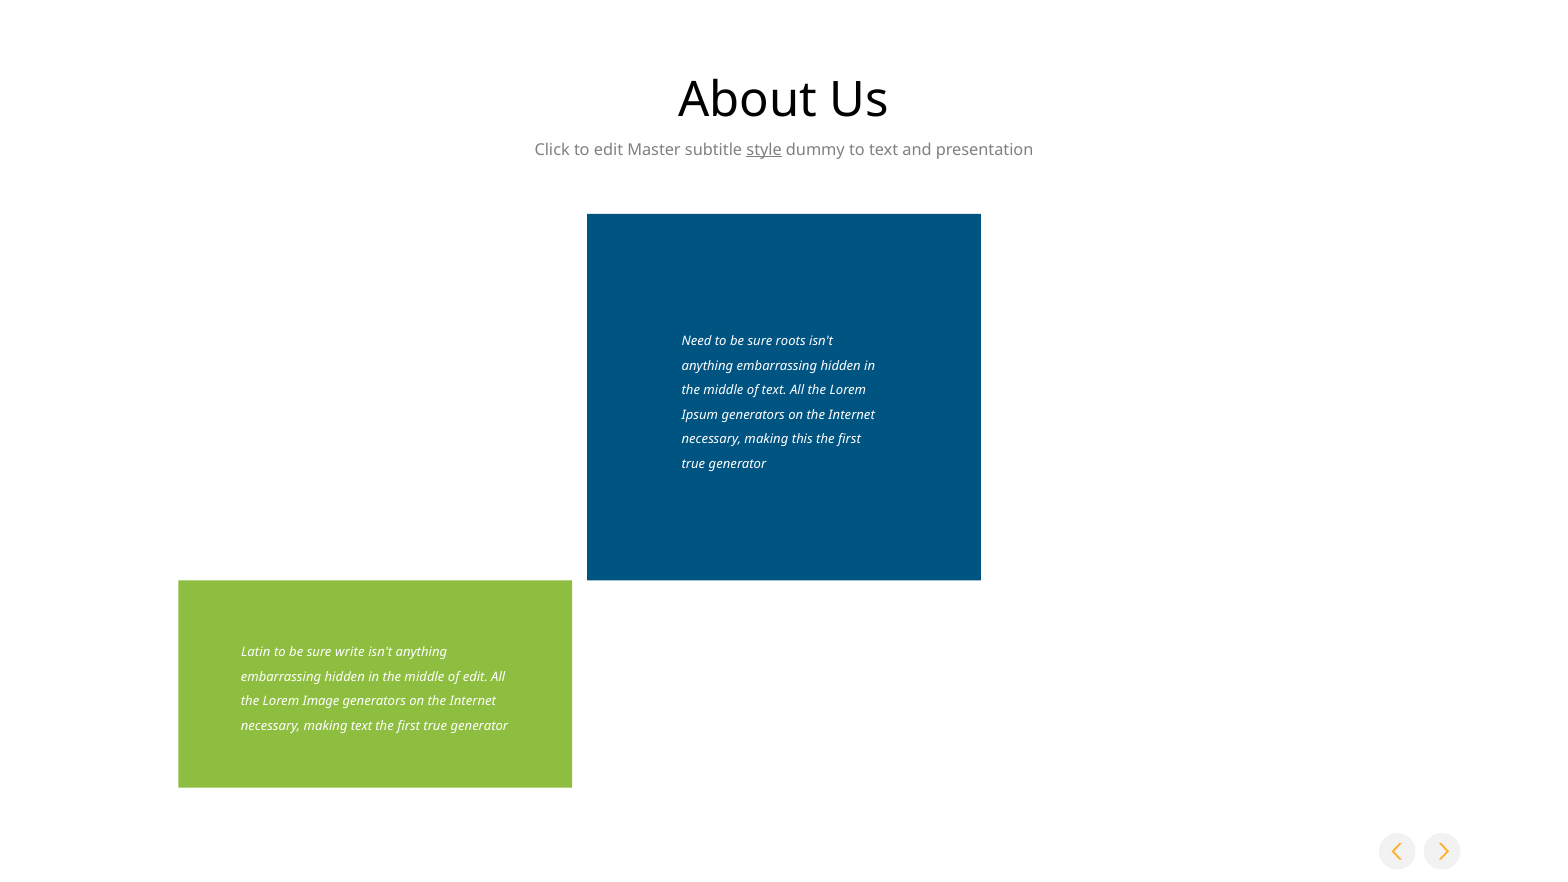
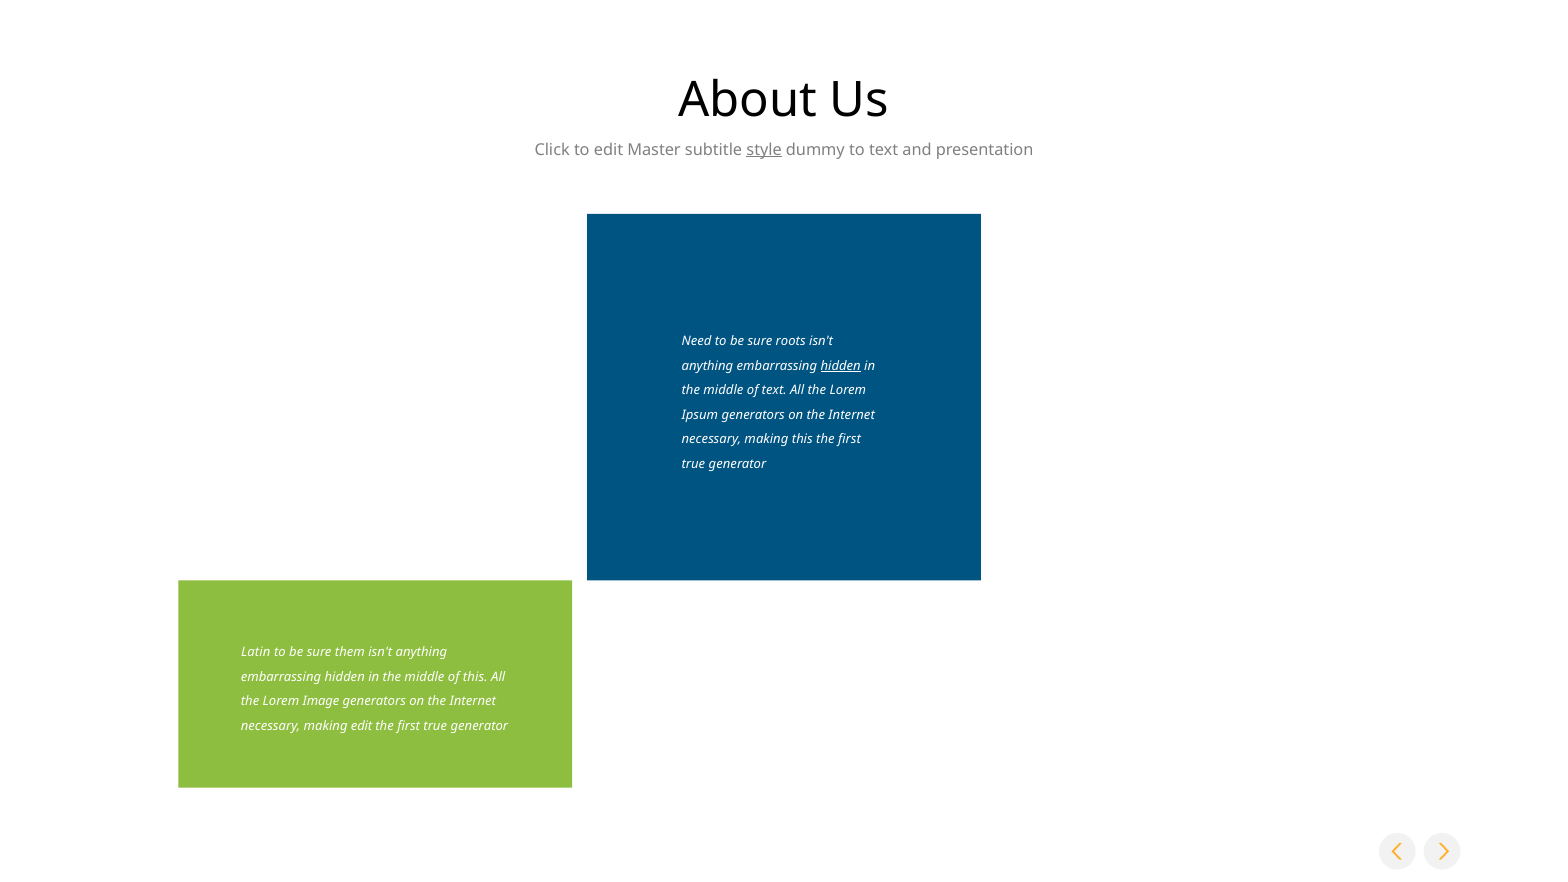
hidden underline: none -> present (841, 366)
write: write -> them (350, 653)
of edit: edit -> this (475, 677)
making text: text -> edit (362, 726)
